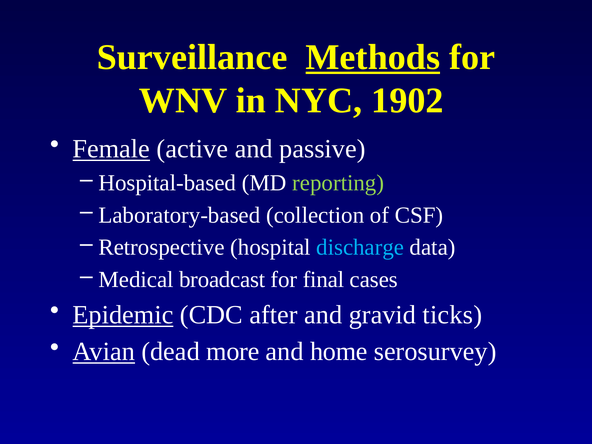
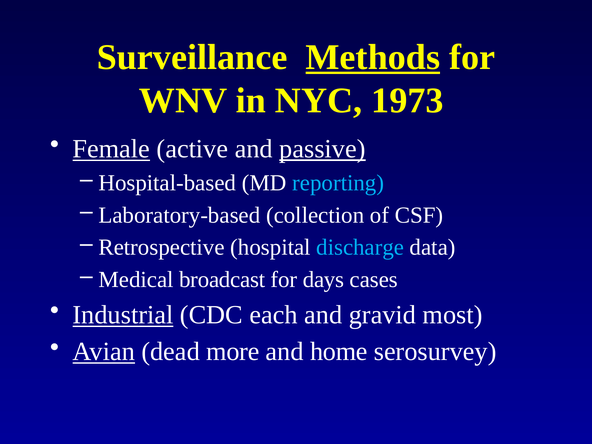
1902: 1902 -> 1973 (407, 101)
passive underline: none -> present (322, 149)
reporting colour: light green -> light blue (338, 183)
final: final -> days (323, 280)
Epidemic: Epidemic -> Industrial (123, 315)
after: after -> each (274, 315)
ticks: ticks -> most (453, 315)
